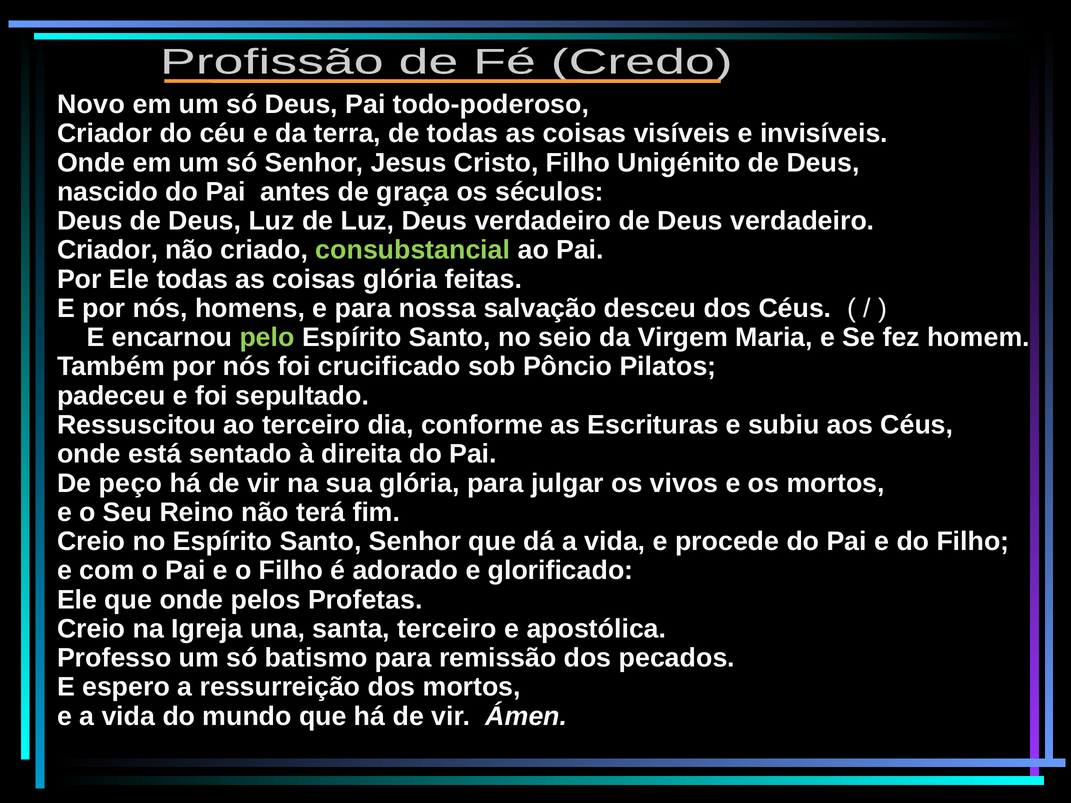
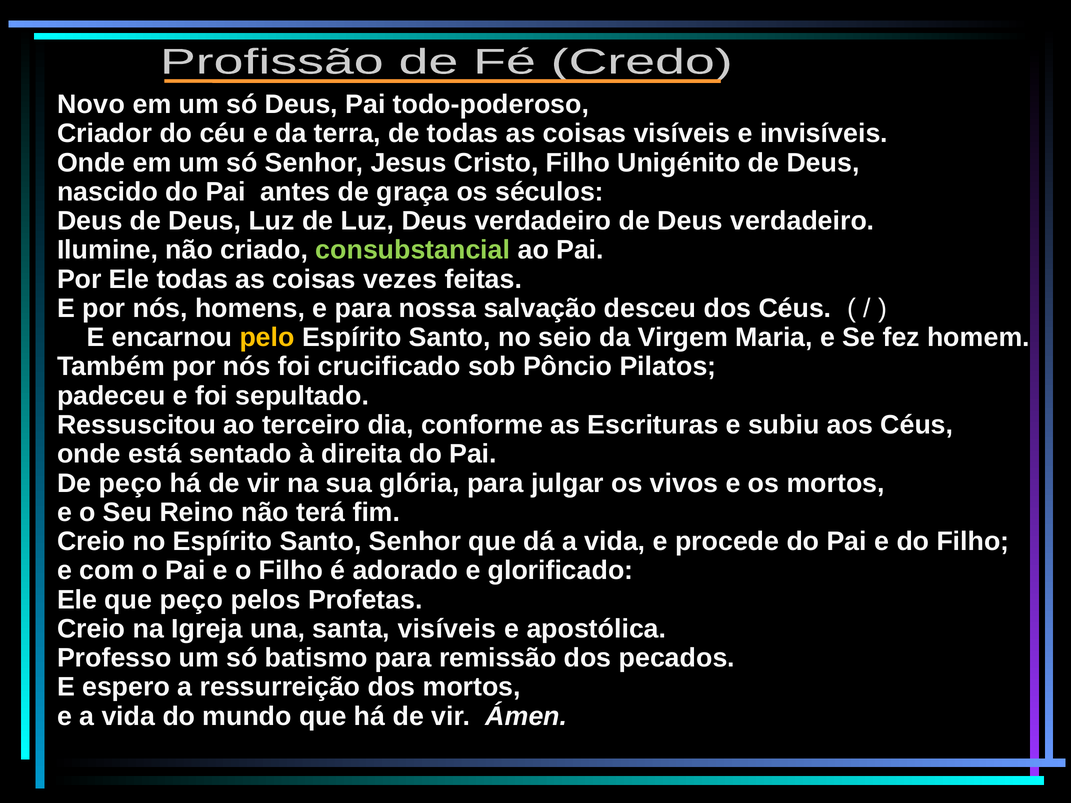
Criador: Criador -> Ilumine (108, 250)
coisas glória: glória -> vezes (400, 279)
pelo colour: light green -> yellow (267, 338)
que onde: onde -> peço (191, 600)
santa terceiro: terceiro -> visíveis (447, 629)
